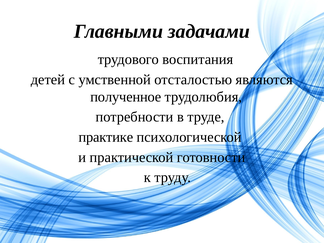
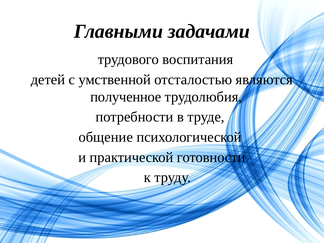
практике: практике -> общение (106, 137)
